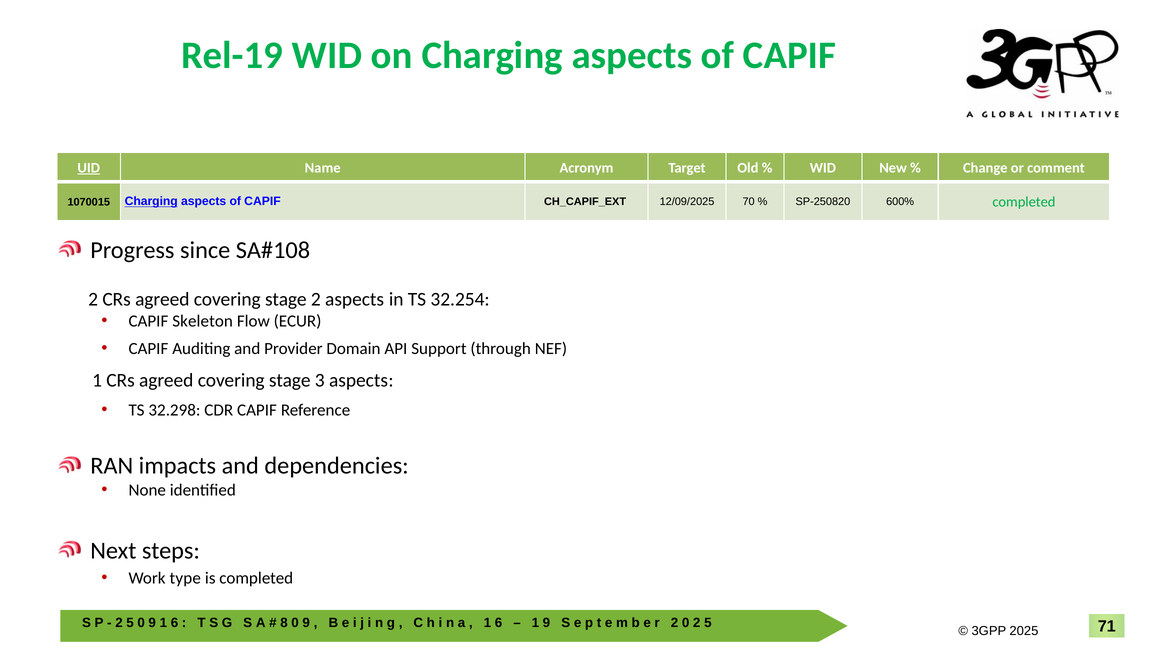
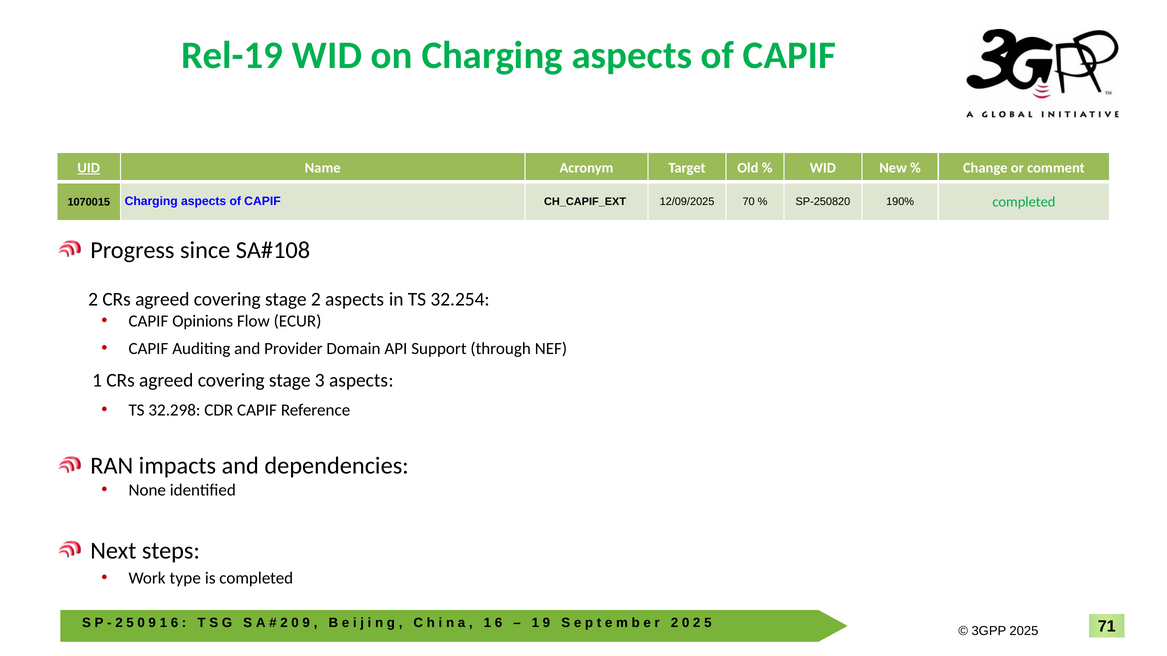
Charging underline: present -> none (151, 202)
600%: 600% -> 190% (900, 202)
Skeleton: Skeleton -> Opinions (203, 321)
8: 8 -> 2 (284, 623)
